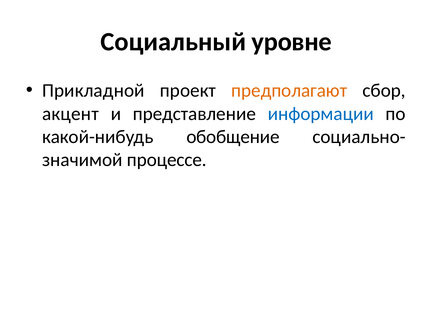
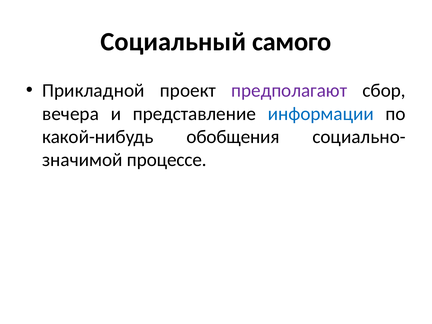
уровне: уровне -> самого (292, 42)
предполагают colour: orange -> purple (289, 91)
акцент: акцент -> вечера (71, 114)
обобщение: обобщение -> обобщения (233, 137)
